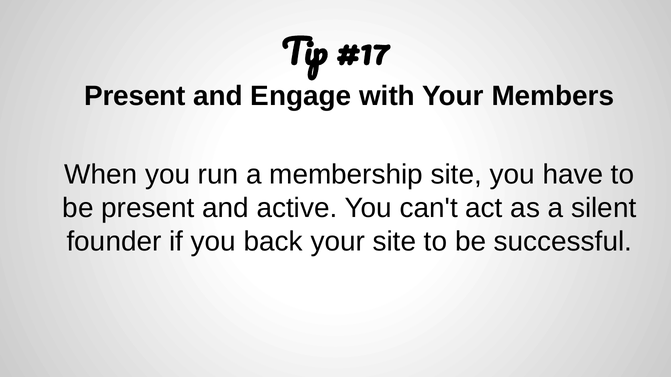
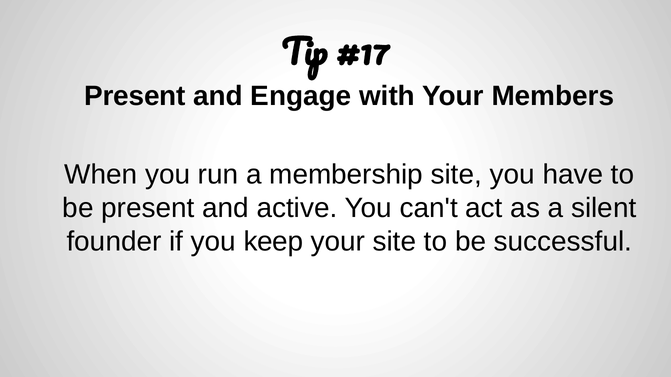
back: back -> keep (273, 242)
